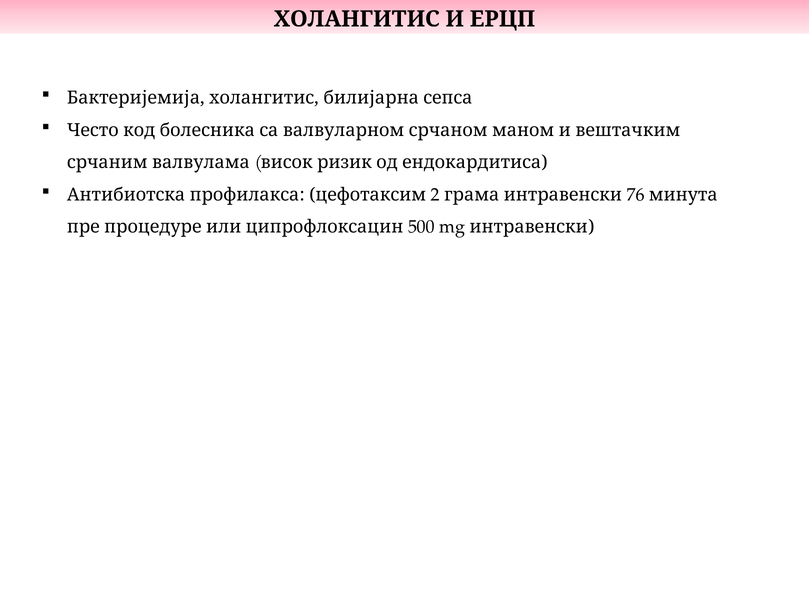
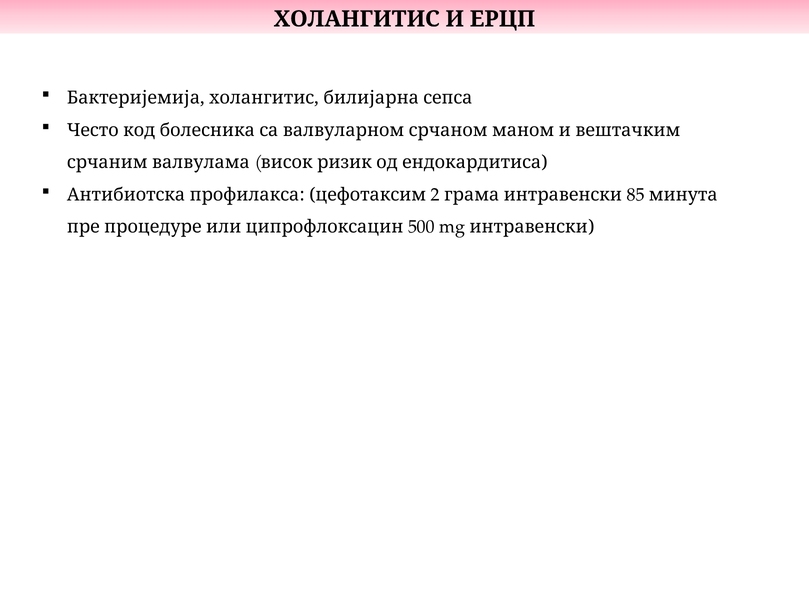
76: 76 -> 85 (636, 195)
